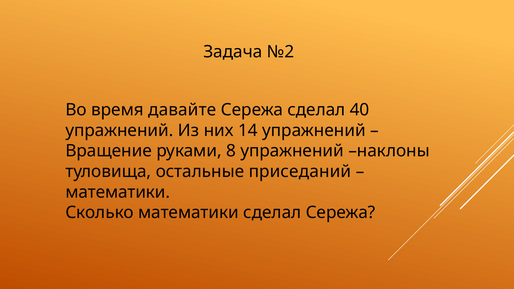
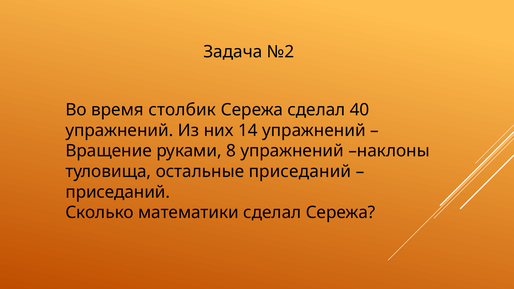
давайте: давайте -> столбик (182, 110)
математики: математики -> приседаний (118, 192)
